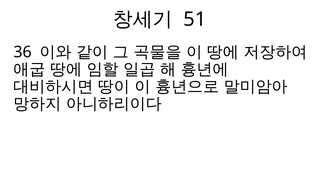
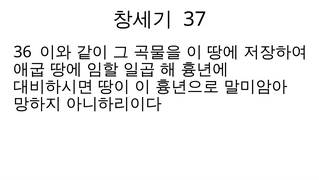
51: 51 -> 37 (195, 19)
